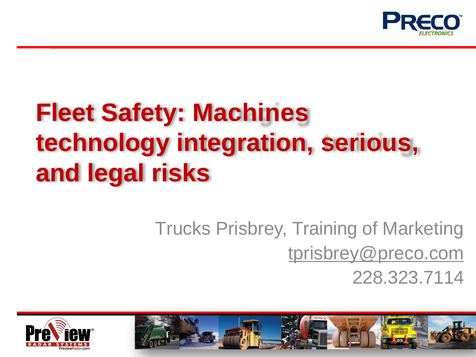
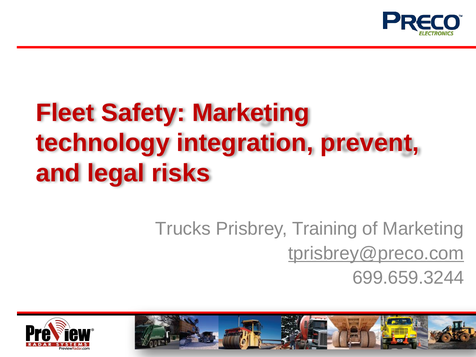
Safety Machines: Machines -> Marketing (251, 113)
serious: serious -> prevent (370, 143)
228.323.7114: 228.323.7114 -> 699.659.3244 (408, 278)
